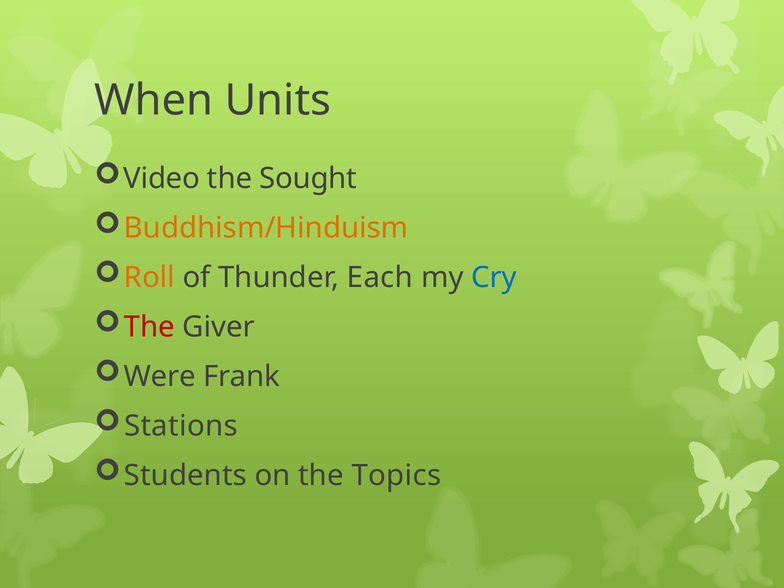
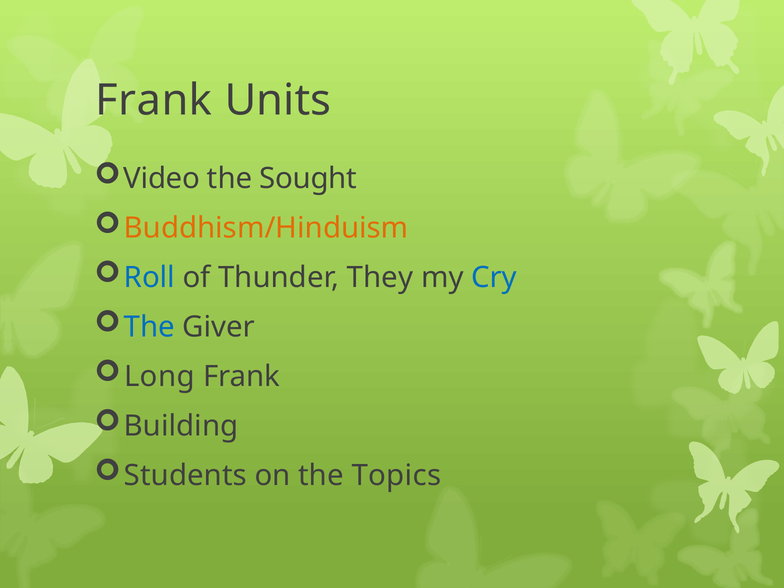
When: When -> Frank (154, 101)
Roll colour: orange -> blue (149, 278)
Each: Each -> They (380, 278)
The colour: red -> blue (149, 327)
Were: Were -> Long (159, 376)
Stations: Stations -> Building (181, 426)
